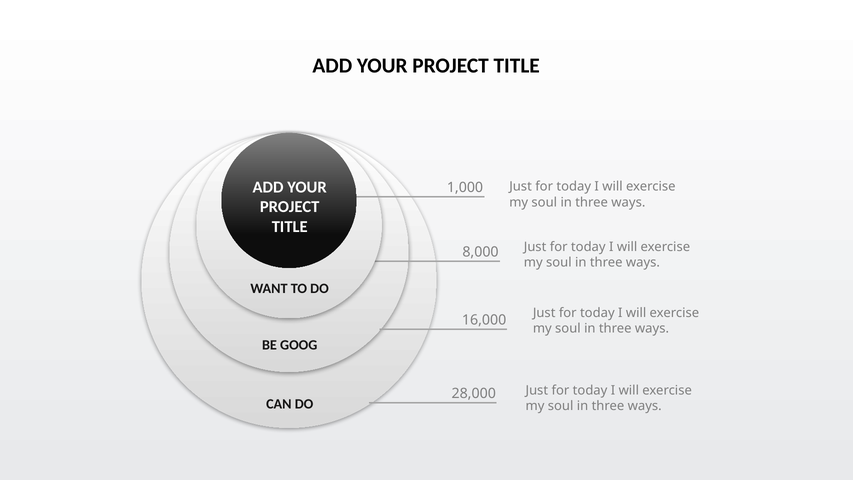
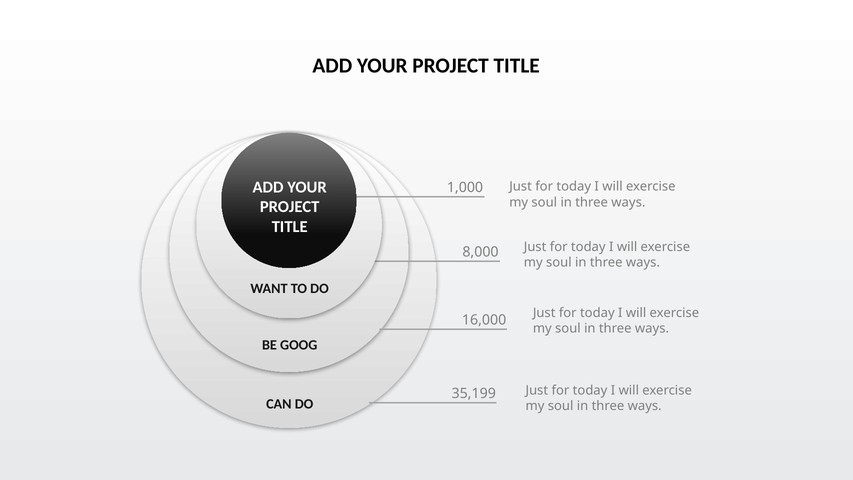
28,000: 28,000 -> 35,199 (474, 393)
